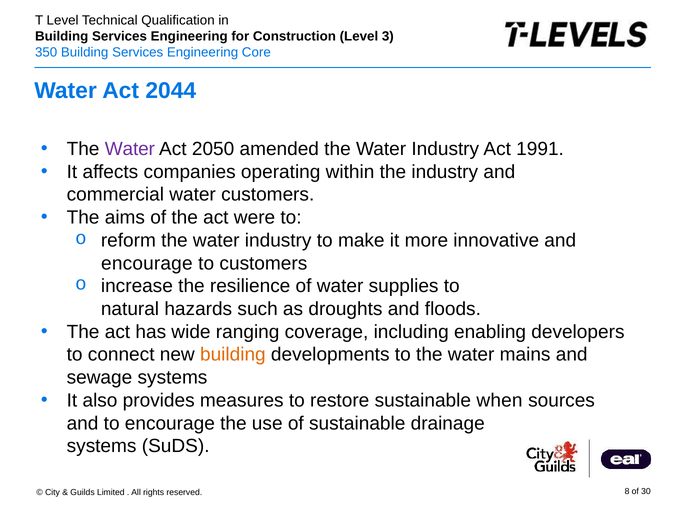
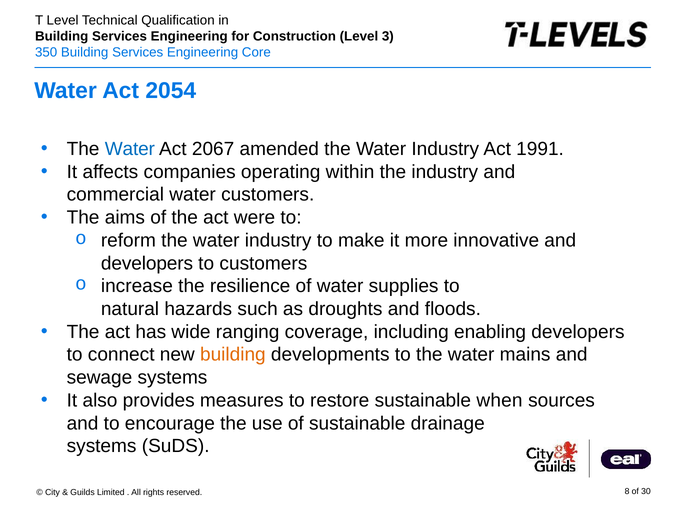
2044: 2044 -> 2054 (171, 91)
Water colour: purple -> blue (130, 149)
2050: 2050 -> 2067 (213, 149)
encourage: encourage -> developers (147, 263)
